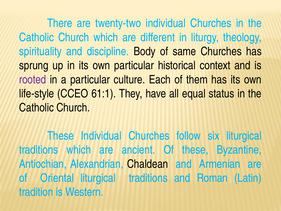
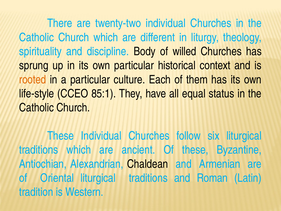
same: same -> willed (184, 51)
rooted colour: purple -> orange (33, 79)
61:1: 61:1 -> 85:1 (104, 94)
